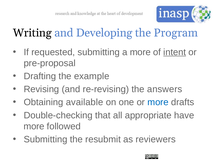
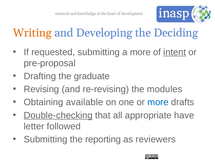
Writing colour: black -> orange (32, 33)
Program: Program -> Deciding (176, 33)
example: example -> graduate (92, 76)
answers: answers -> modules (165, 89)
Double-checking underline: none -> present (58, 115)
more: more -> letter (34, 127)
resubmit: resubmit -> reporting (103, 140)
